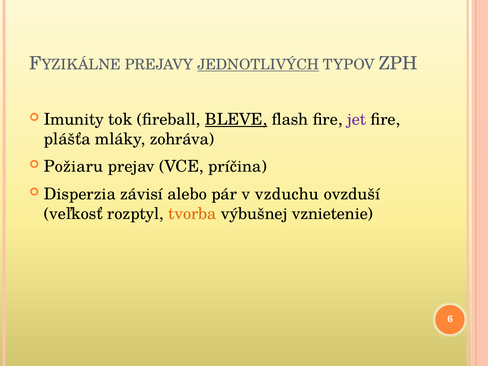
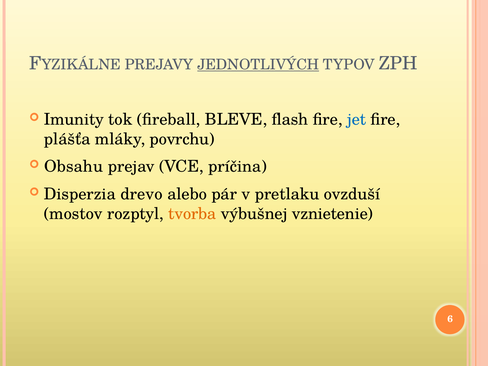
BLEVE underline: present -> none (236, 119)
jet colour: purple -> blue (357, 119)
zohráva: zohráva -> povrchu (182, 139)
Požiaru: Požiaru -> Obsahu (74, 167)
závisí: závisí -> drevo (141, 194)
vzduchu: vzduchu -> pretlaku (287, 194)
veľkosť: veľkosť -> mostov (73, 214)
